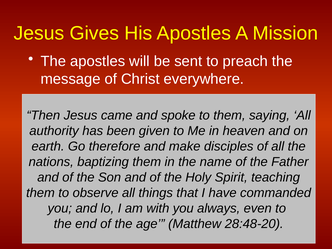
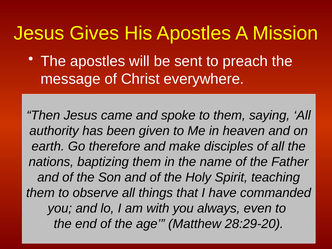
28:48-20: 28:48-20 -> 28:29-20 (254, 224)
